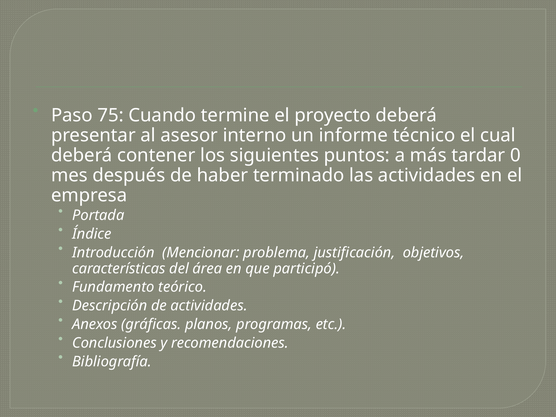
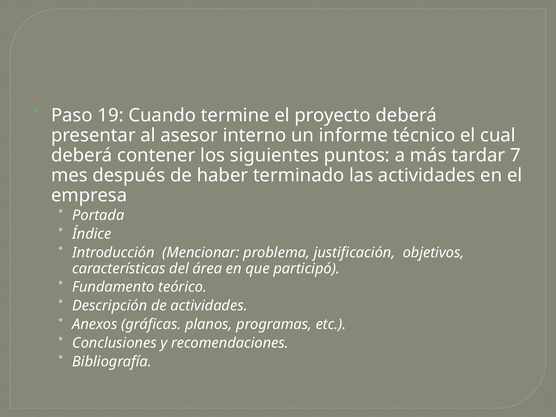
75: 75 -> 19 (111, 115)
0: 0 -> 7 (515, 155)
